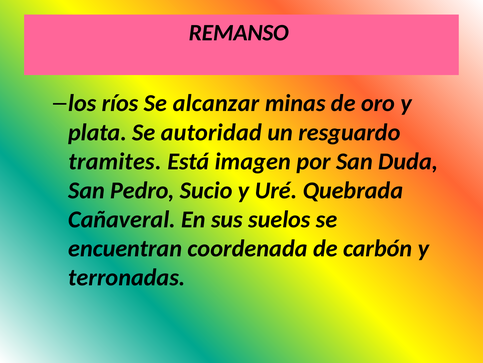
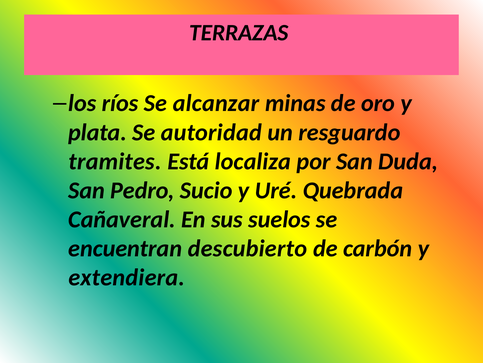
REMANSO: REMANSO -> TERRAZAS (239, 33)
imagen: imagen -> localiza (253, 161)
coordenada: coordenada -> descubierto (248, 248)
terronadas: terronadas -> extendiera (127, 277)
